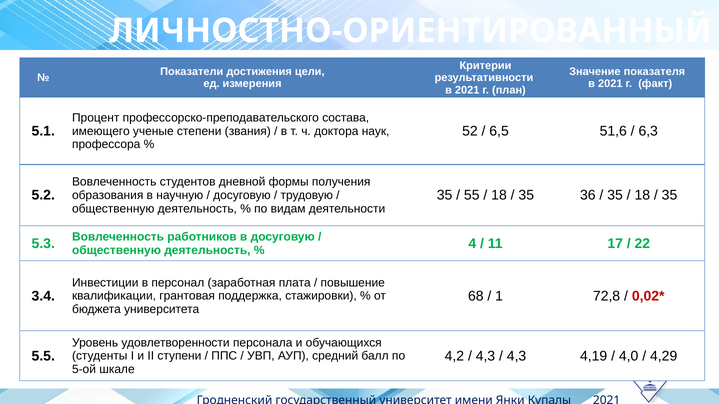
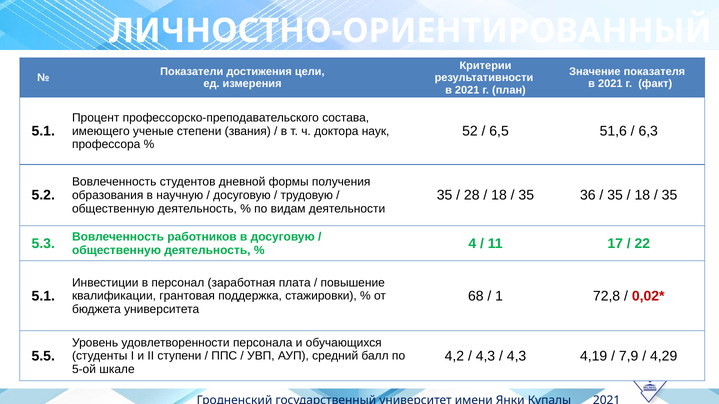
55: 55 -> 28 (472, 196)
3.4: 3.4 -> 5.1 (43, 296)
4,0: 4,0 -> 7,9 (629, 356)
